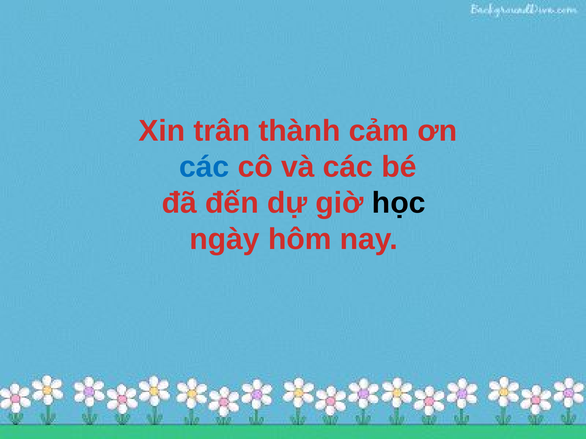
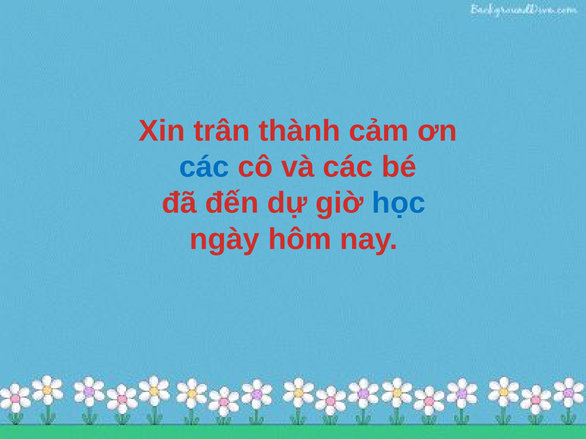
học colour: black -> blue (399, 203)
